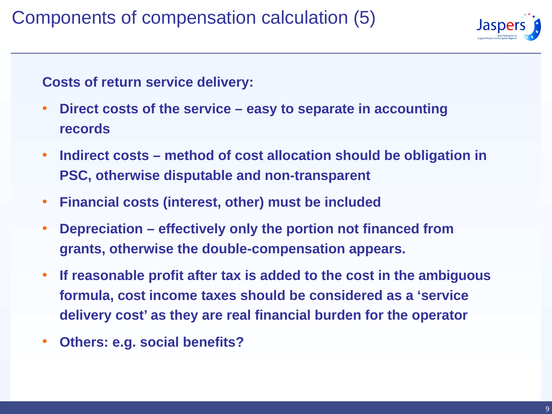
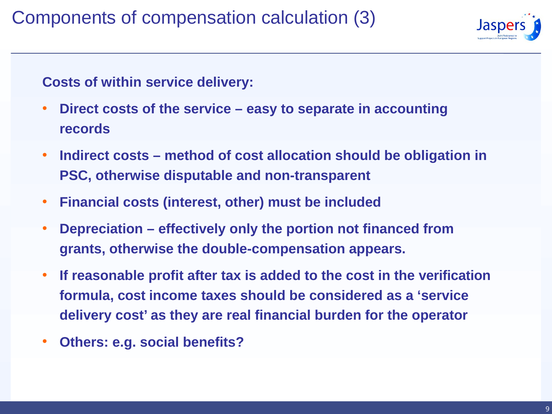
5: 5 -> 3 (365, 18)
return: return -> within (121, 82)
ambiguous: ambiguous -> verification (455, 276)
